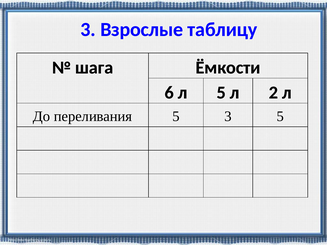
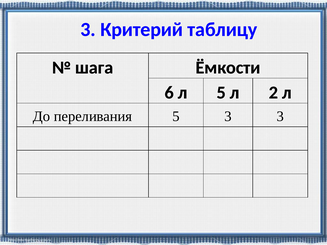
Взрослые: Взрослые -> Критерий (142, 29)
3 5: 5 -> 3 (280, 116)
